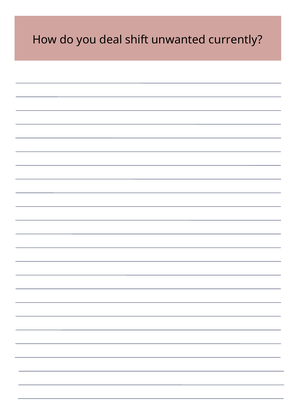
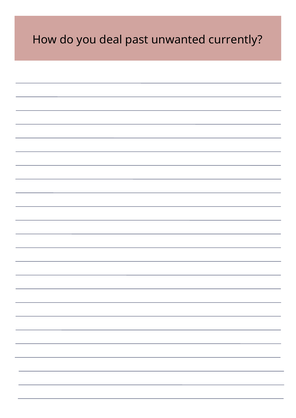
shift: shift -> past (137, 40)
